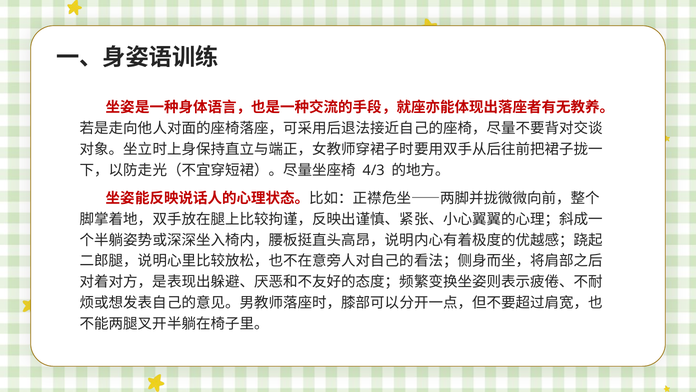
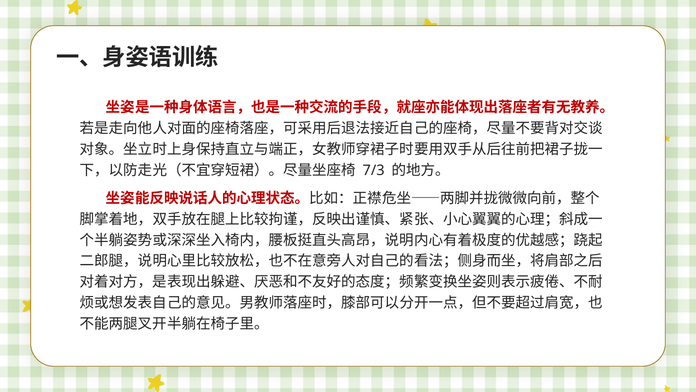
4/3: 4/3 -> 7/3 (374, 170)
